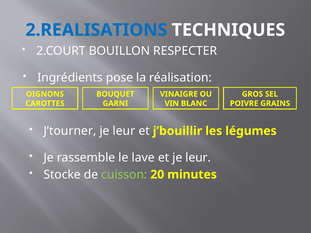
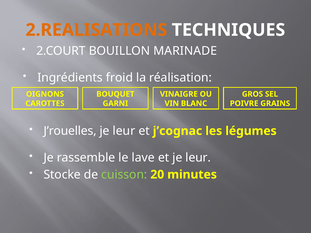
2.REALISATIONS colour: blue -> orange (96, 30)
RESPECTER: RESPECTER -> MARINADE (185, 51)
pose: pose -> froid (119, 78)
J’tourner: J’tourner -> J’rouelles (70, 131)
j’bouillir: j’bouillir -> j’cognac (178, 131)
